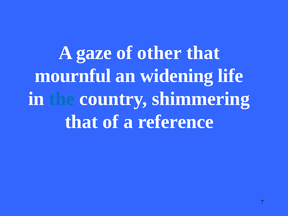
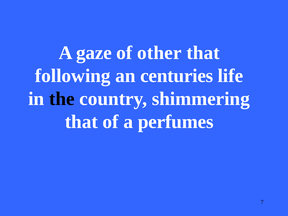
mournful: mournful -> following (73, 76)
widening: widening -> centuries (177, 76)
the colour: blue -> black (62, 99)
reference: reference -> perfumes (176, 122)
